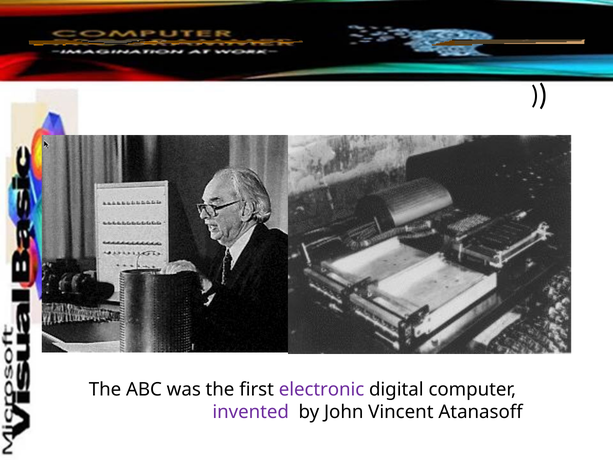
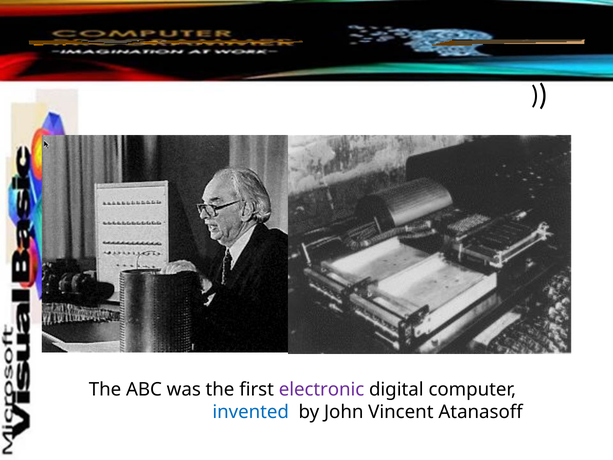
invented colour: purple -> blue (251, 412)
